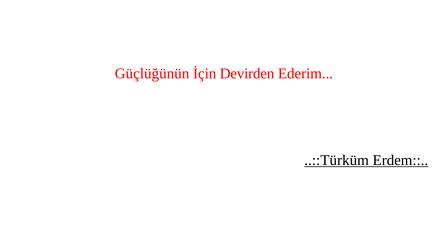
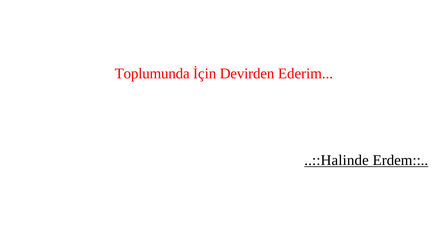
Güçlüğünün: Güçlüğünün -> Toplumunda (152, 74)
..::Türküm: ..::Türküm -> ..::Halinde (337, 160)
